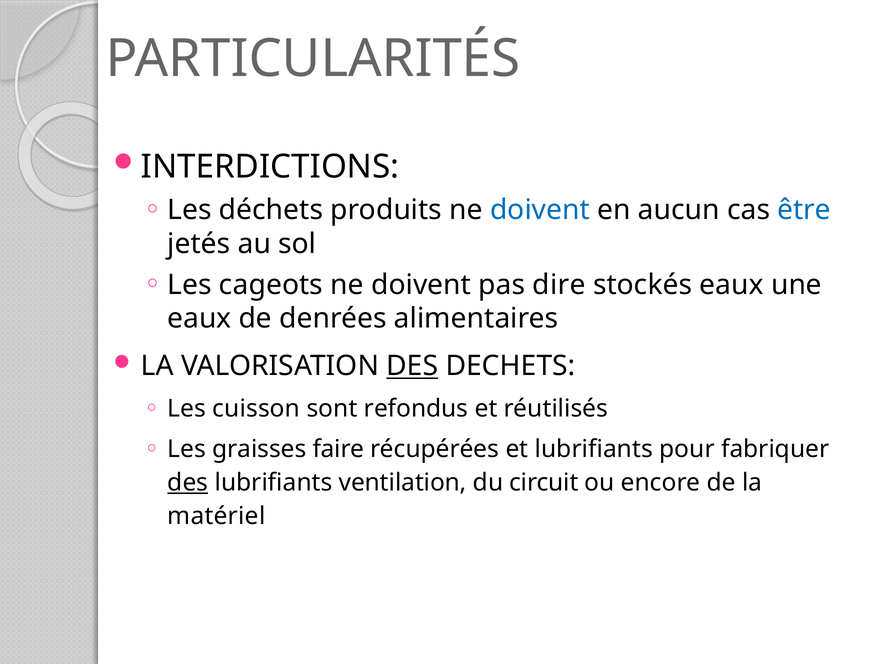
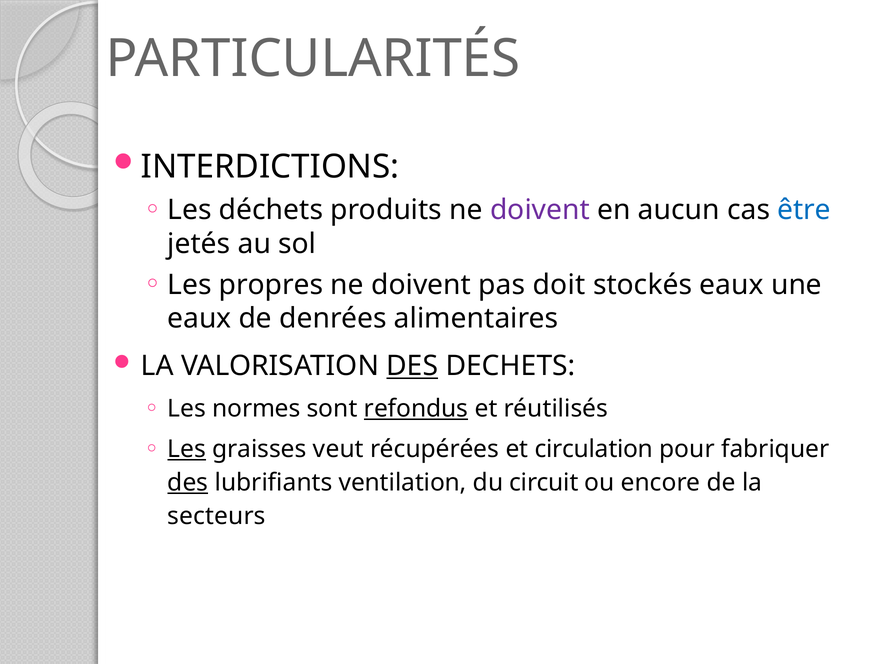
doivent colour: blue -> purple (540, 210)
cageots: cageots -> propres (271, 285)
dire: dire -> doit (559, 285)
cuisson: cuisson -> normes (256, 408)
refondus underline: none -> present (416, 408)
Les underline: none -> present (187, 449)
faire: faire -> veut (338, 449)
et lubrifiants: lubrifiants -> circulation (594, 449)
matériel: matériel -> secteurs (217, 516)
